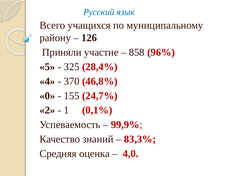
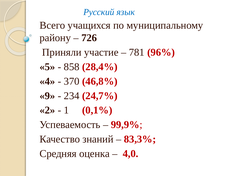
126: 126 -> 726 (89, 38)
858: 858 -> 781 (137, 52)
325: 325 -> 858 (72, 67)
0: 0 -> 9 (47, 95)
155: 155 -> 234 (72, 95)
